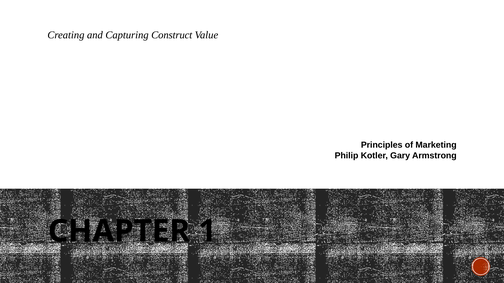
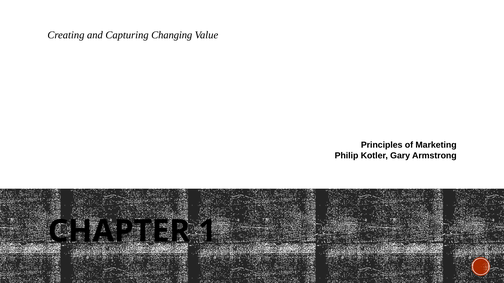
Construct: Construct -> Changing (172, 35)
